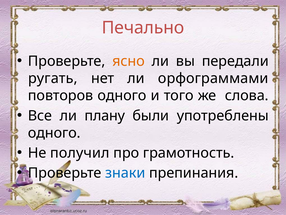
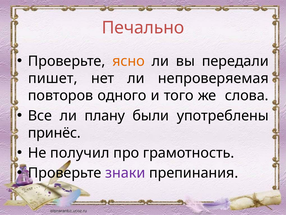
ругать: ругать -> пишет (53, 78)
орфограммами: орфограммами -> непроверяемая (213, 78)
одного: одного -> принёс (54, 133)
знаки colour: blue -> purple (125, 173)
